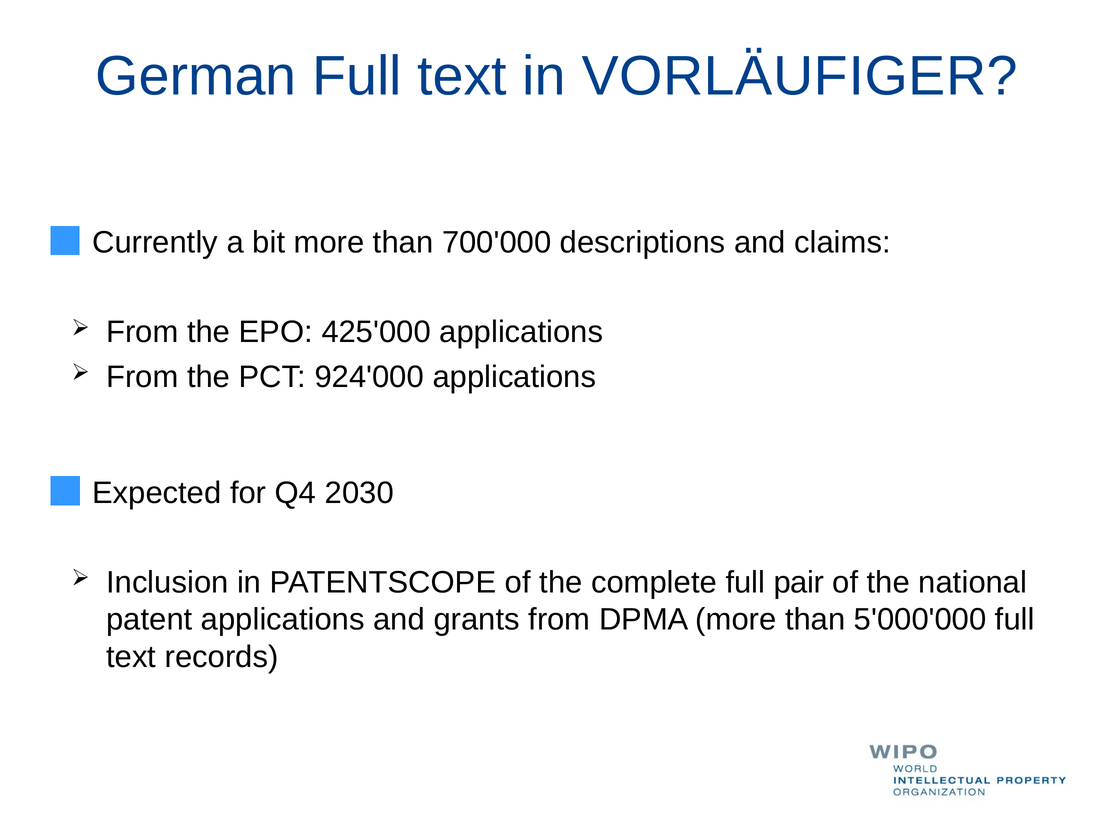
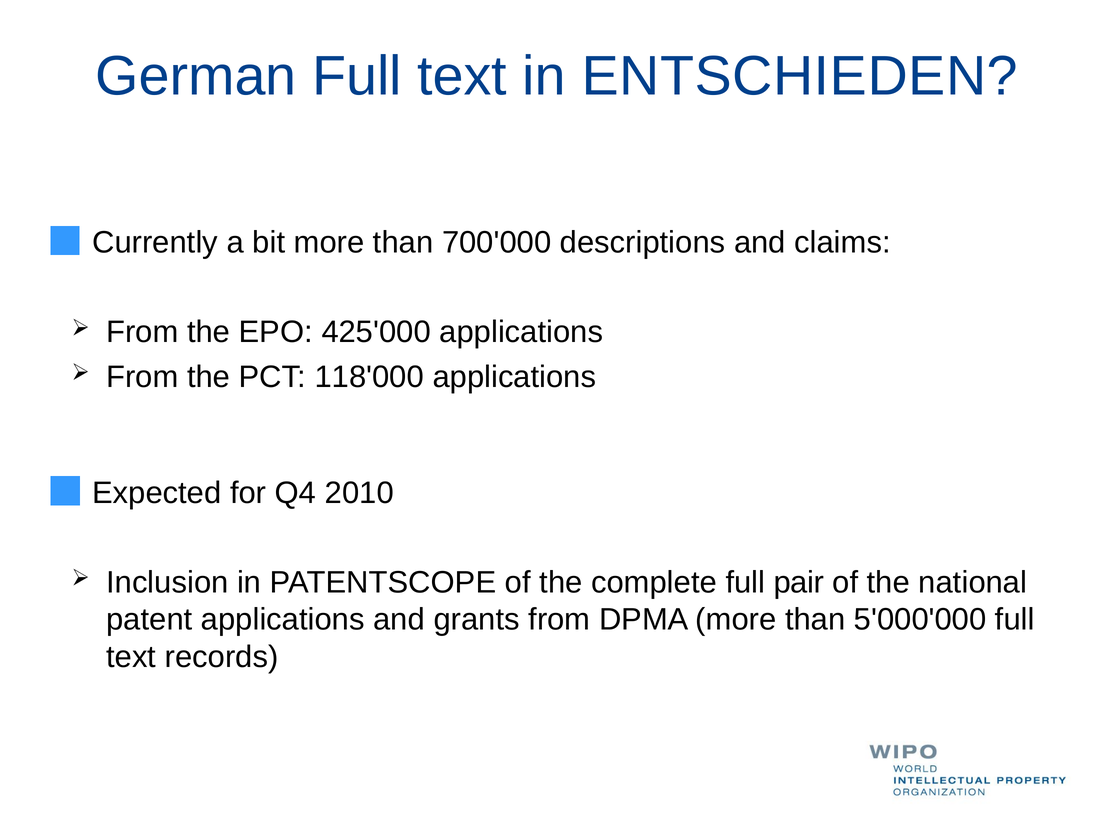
VORLÄUFIGER: VORLÄUFIGER -> ENTSCHIEDEN (800, 76)
924'000: 924'000 -> 118'000 (369, 377)
2030: 2030 -> 2010 (359, 492)
